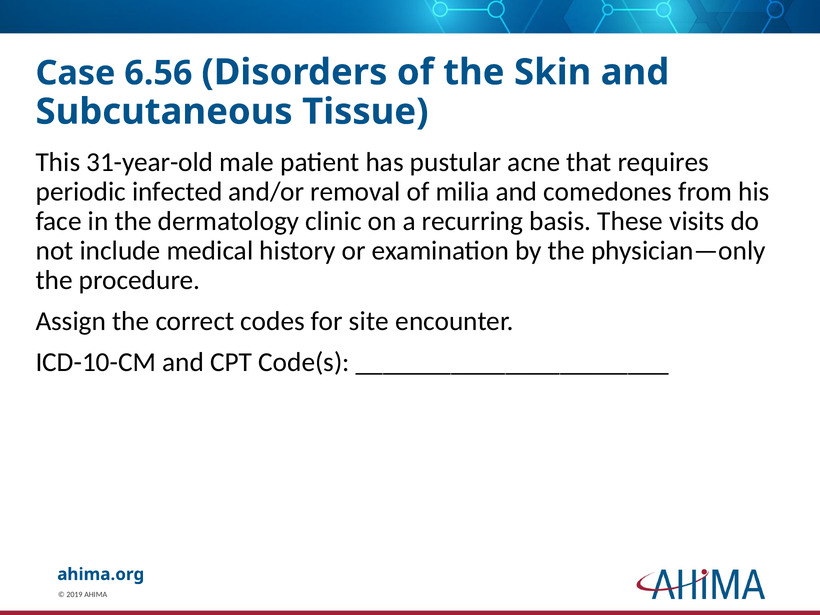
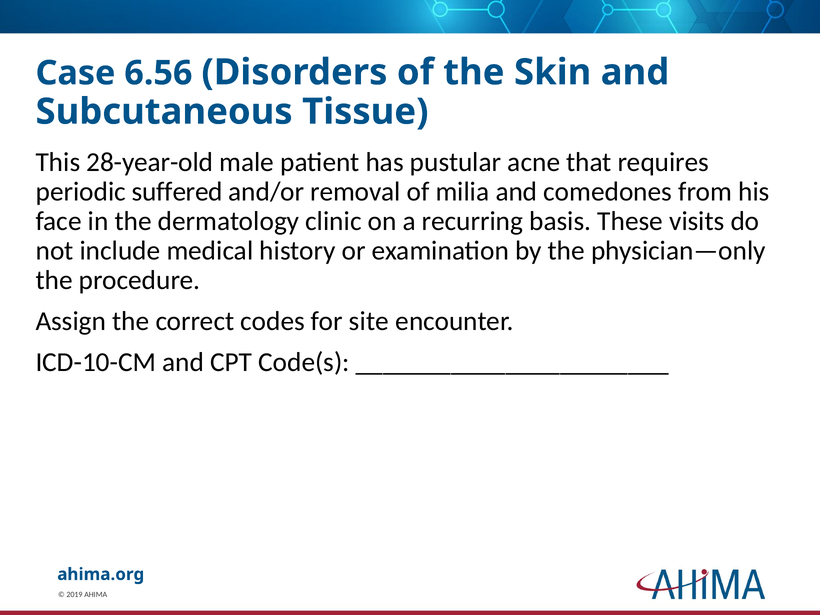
31-year-old: 31-year-old -> 28-year-old (150, 162)
infected: infected -> suffered (177, 192)
